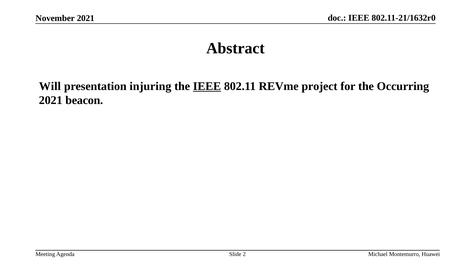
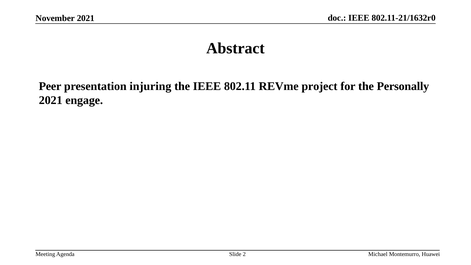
Will: Will -> Peer (50, 86)
IEEE underline: present -> none (207, 86)
Occurring: Occurring -> Personally (403, 86)
beacon: beacon -> engage (84, 100)
